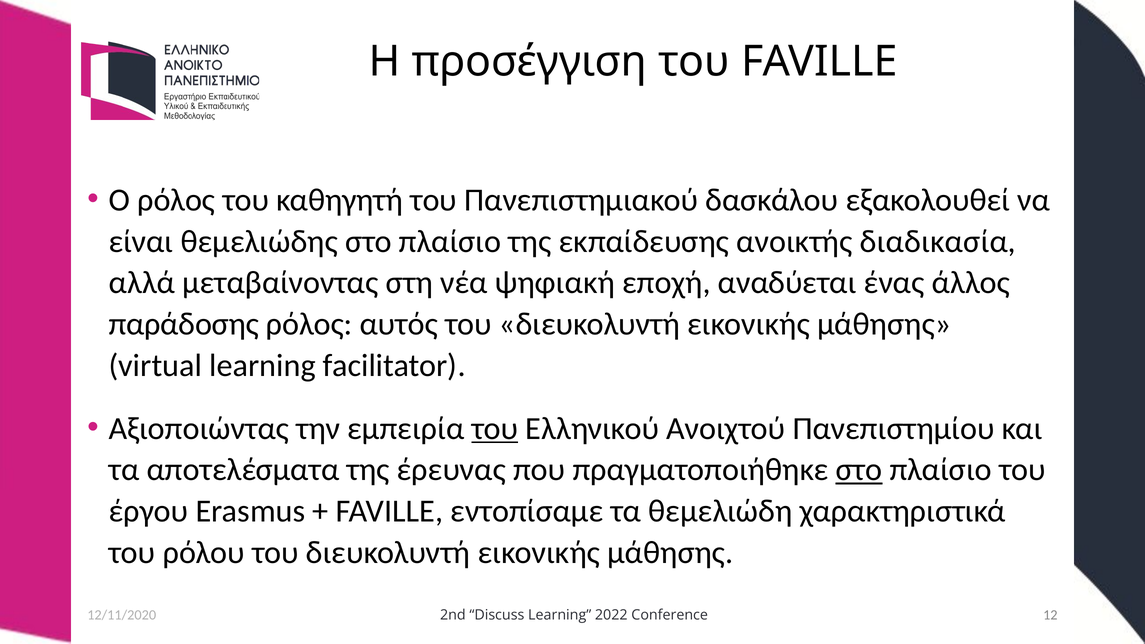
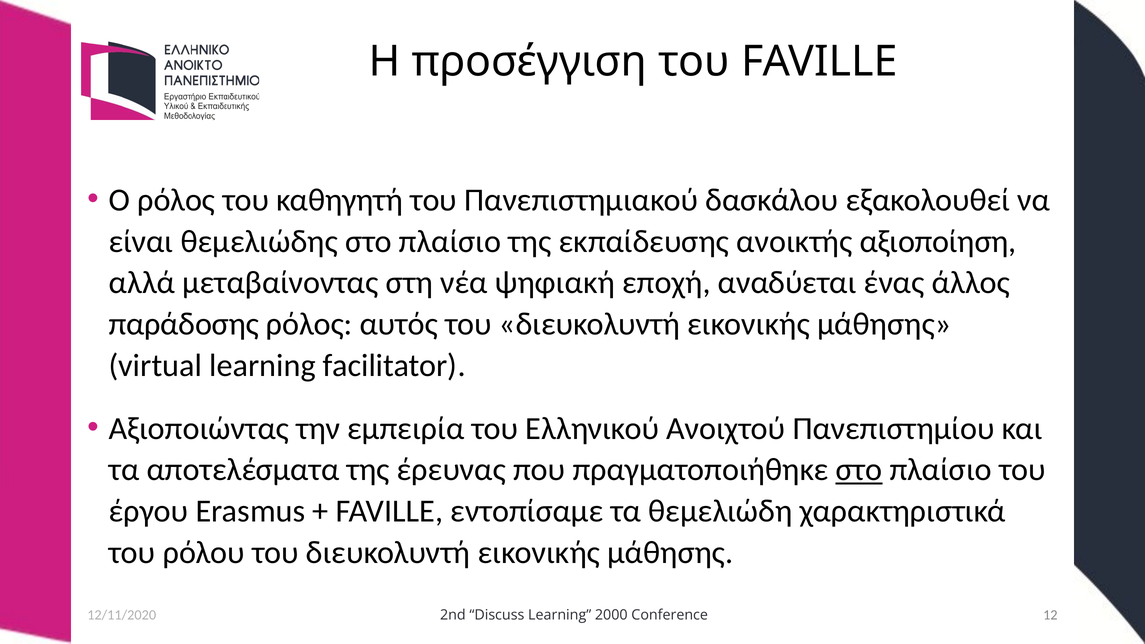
διαδικασία: διαδικασία -> αξιοποίηση (938, 241)
του underline: present -> none (495, 428)
2022: 2022 -> 2000 (611, 615)
